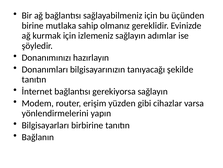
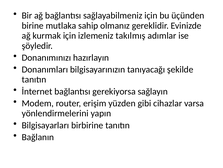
izlemeniz sağlayın: sağlayın -> takılmış (130, 36)
